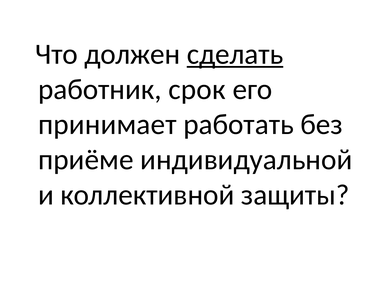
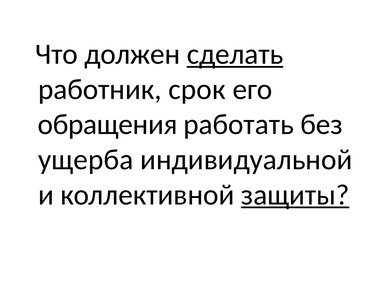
принимает: принимает -> обращения (108, 124)
приёме: приёме -> ущерба (86, 159)
защиты underline: none -> present (295, 195)
